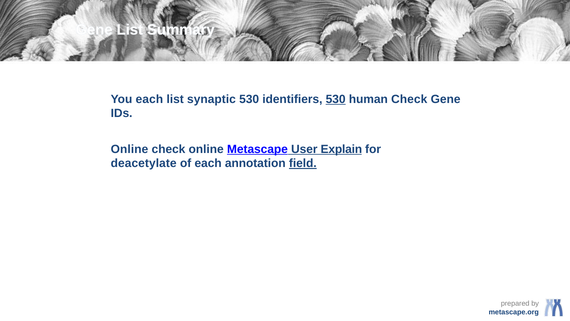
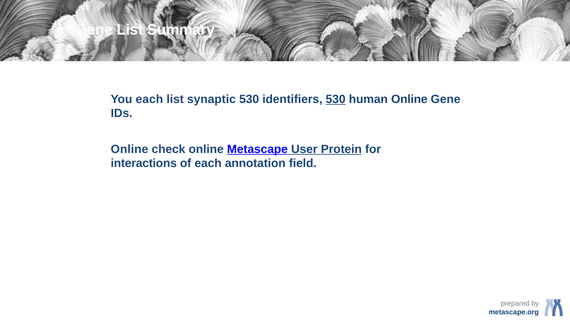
human Check: Check -> Online (409, 99)
Explain: Explain -> Protein (341, 149)
deacetylate: deacetylate -> interactions (144, 163)
field underline: present -> none (303, 163)
